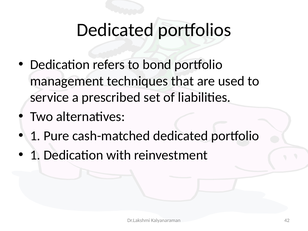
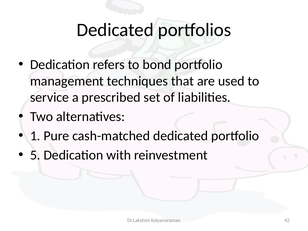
1: 1 -> 5 (35, 155)
